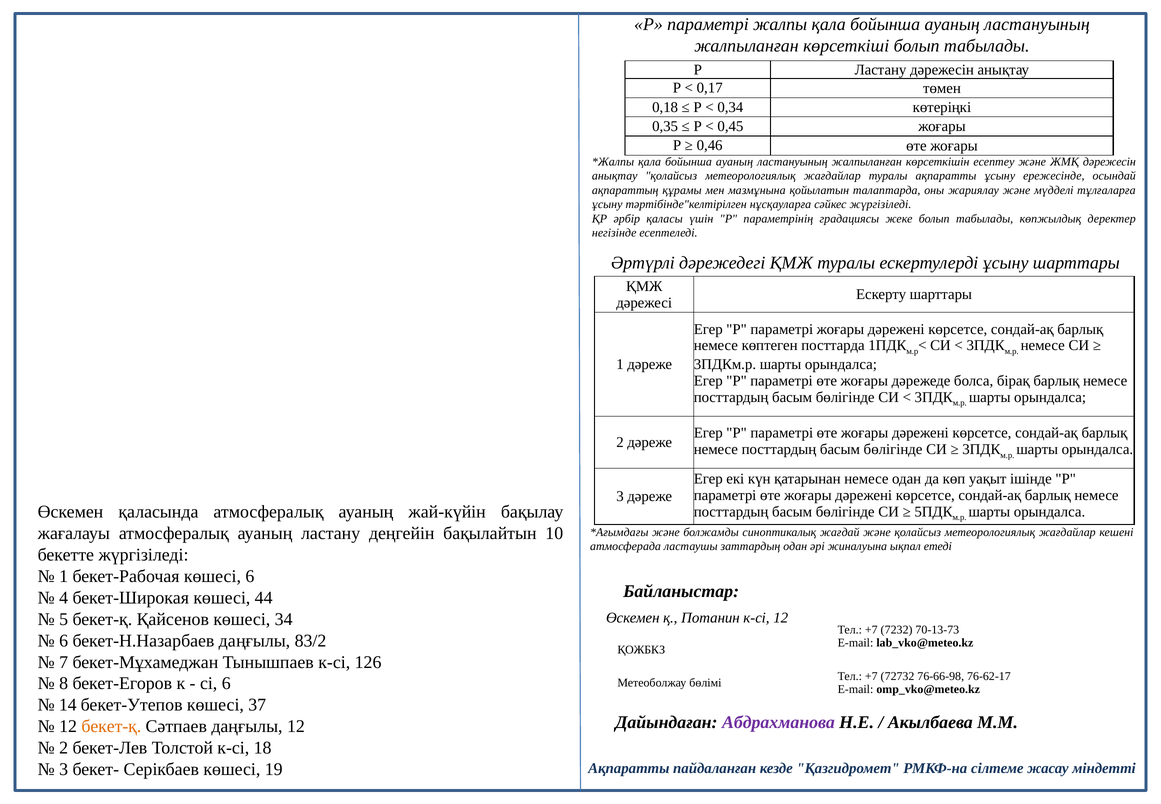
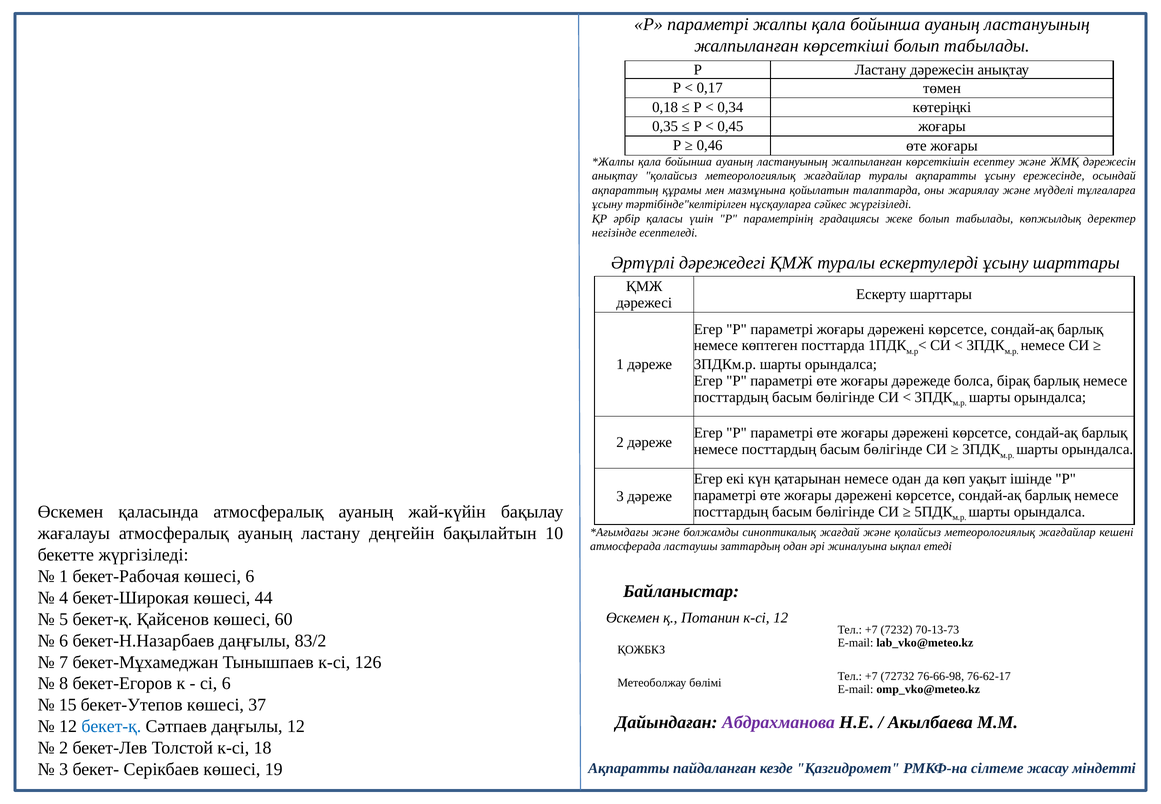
34: 34 -> 60 (284, 619)
14: 14 -> 15 (68, 705)
бекет-қ colour: orange -> blue (111, 726)
